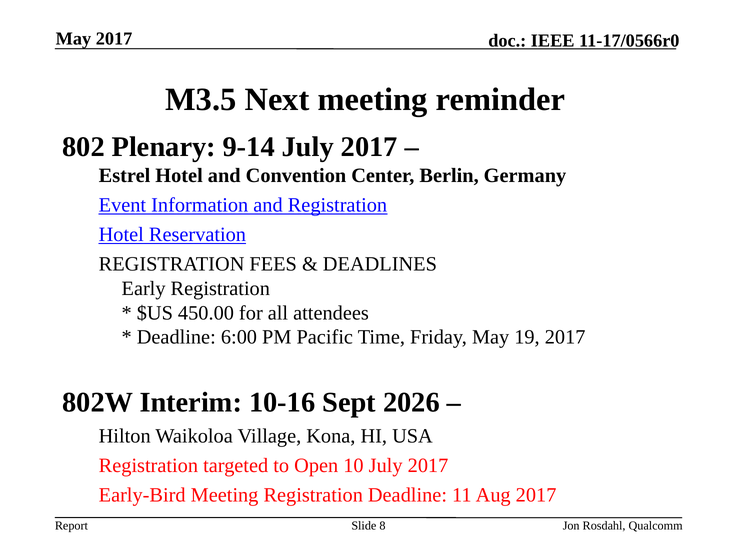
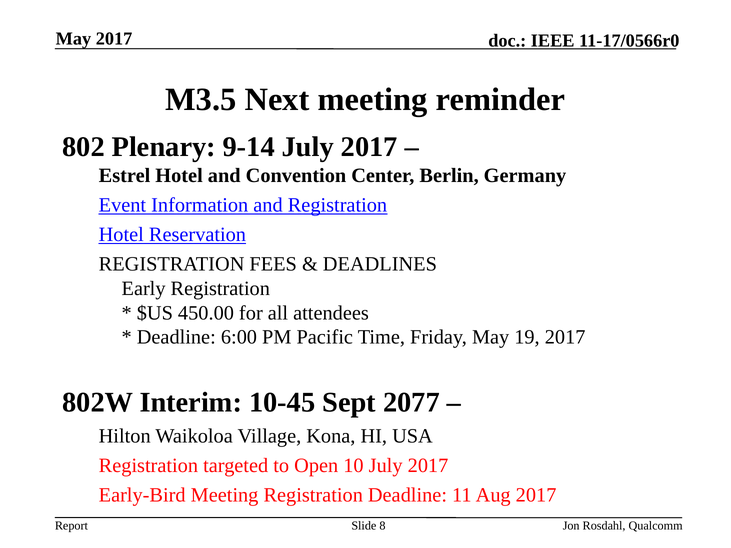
10-16: 10-16 -> 10-45 (282, 403)
2026: 2026 -> 2077 (411, 403)
